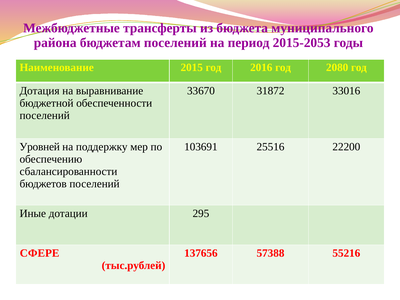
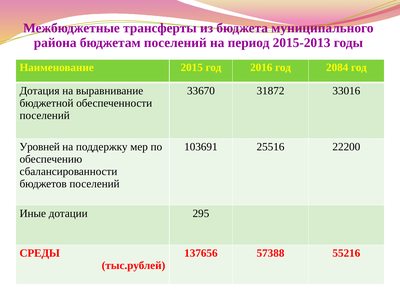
2015-2053: 2015-2053 -> 2015-2013 (302, 43)
2080: 2080 -> 2084 (337, 68)
СФЕРЕ: СФЕРЕ -> СРЕДЫ (40, 253)
